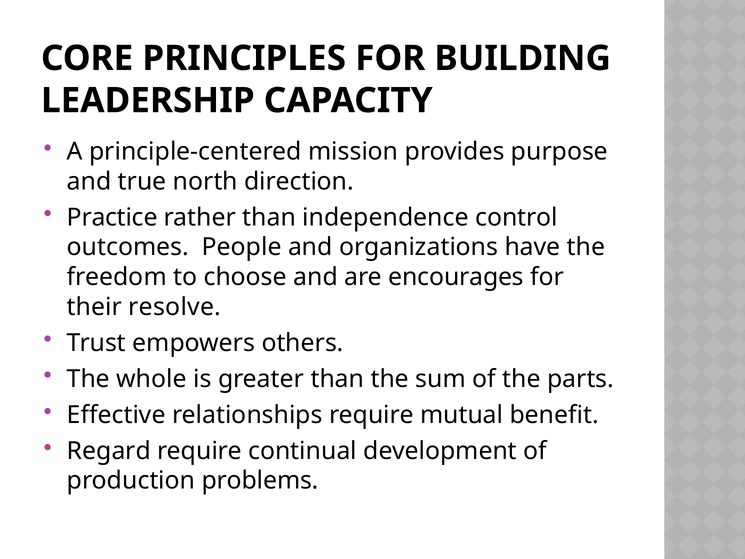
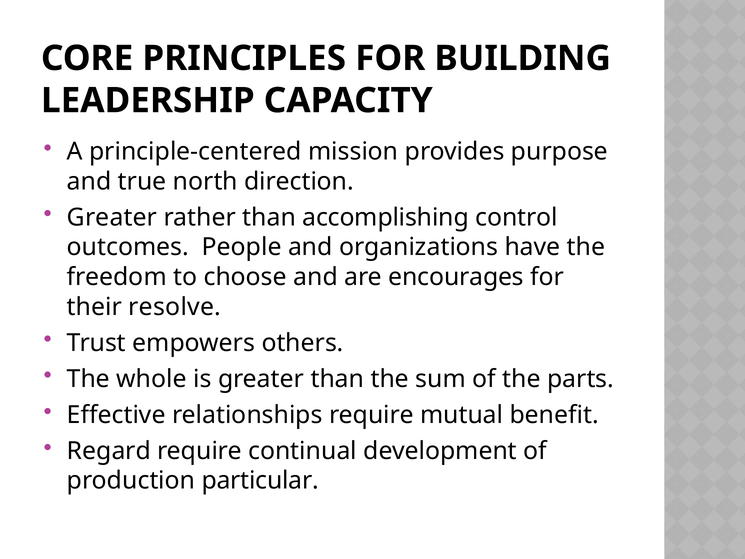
Practice: Practice -> Greater (112, 217)
independence: independence -> accomplishing (386, 217)
problems: problems -> particular (260, 481)
